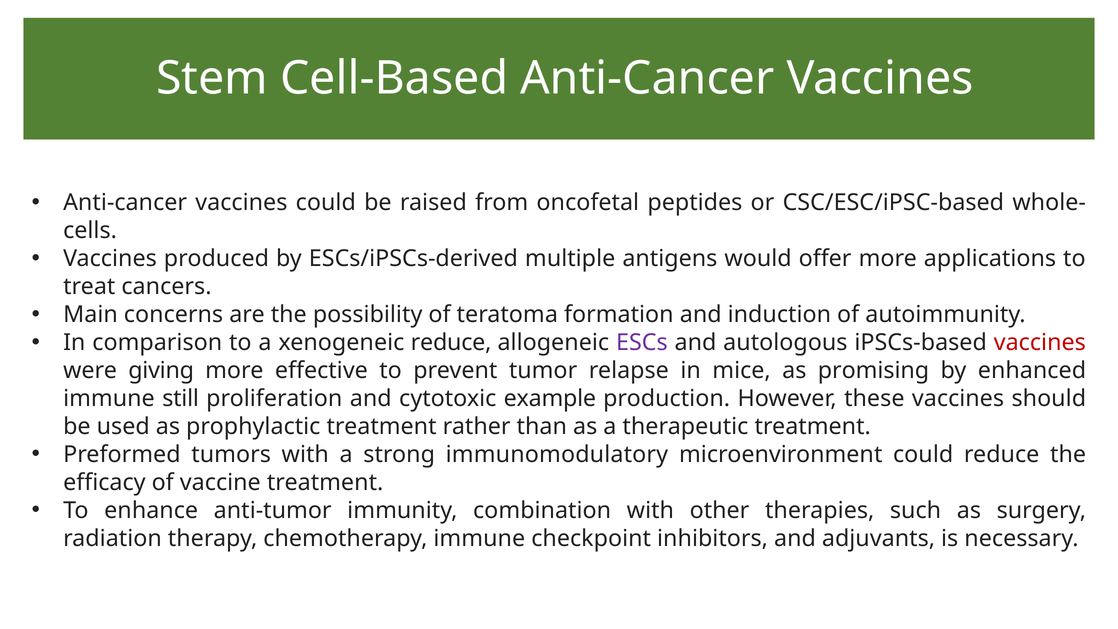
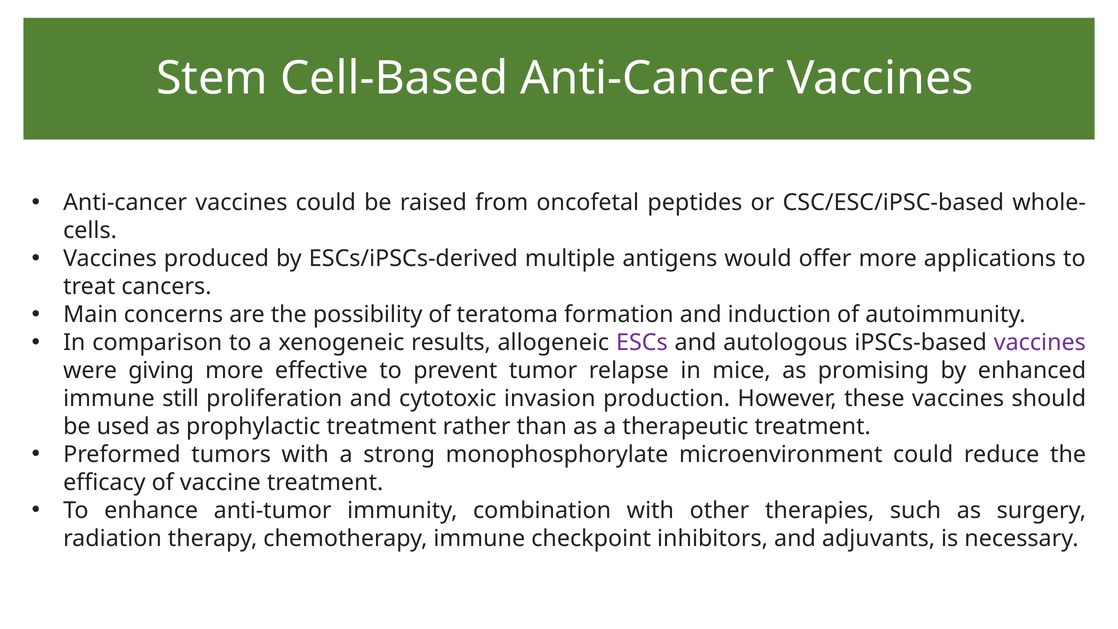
xenogeneic reduce: reduce -> results (451, 343)
vaccines colour: red -> purple (1040, 343)
example: example -> invasion (550, 398)
immunomodulatory: immunomodulatory -> monophosphorylate (557, 454)
